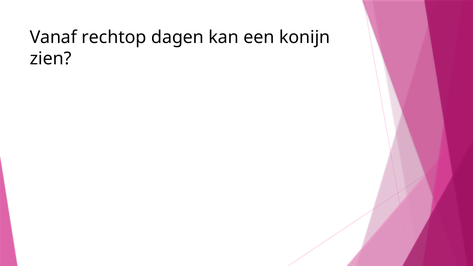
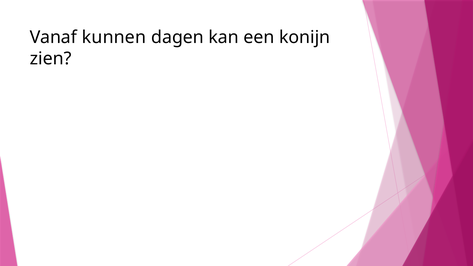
rechtop: rechtop -> kunnen (114, 37)
